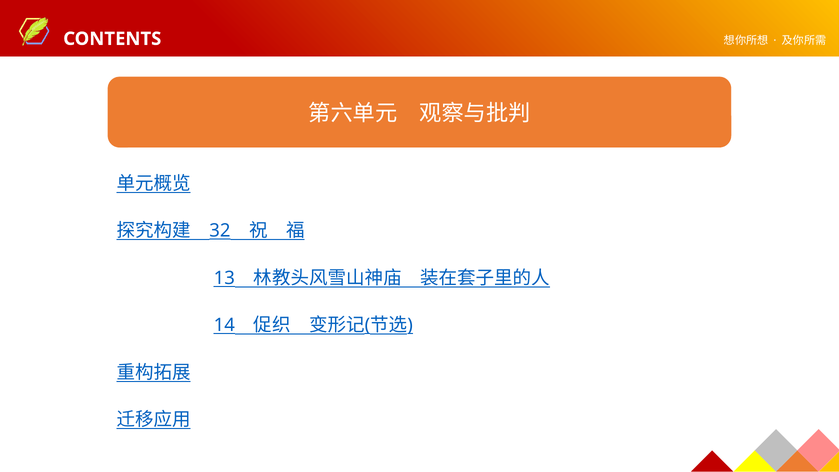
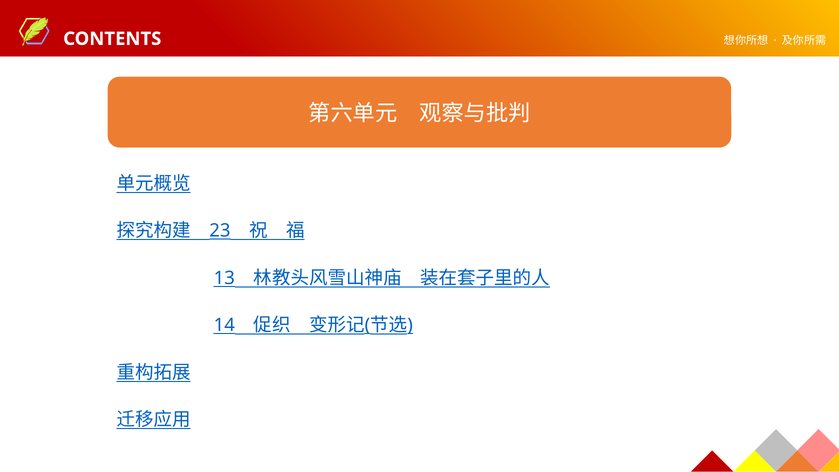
32: 32 -> 23 (220, 231)
